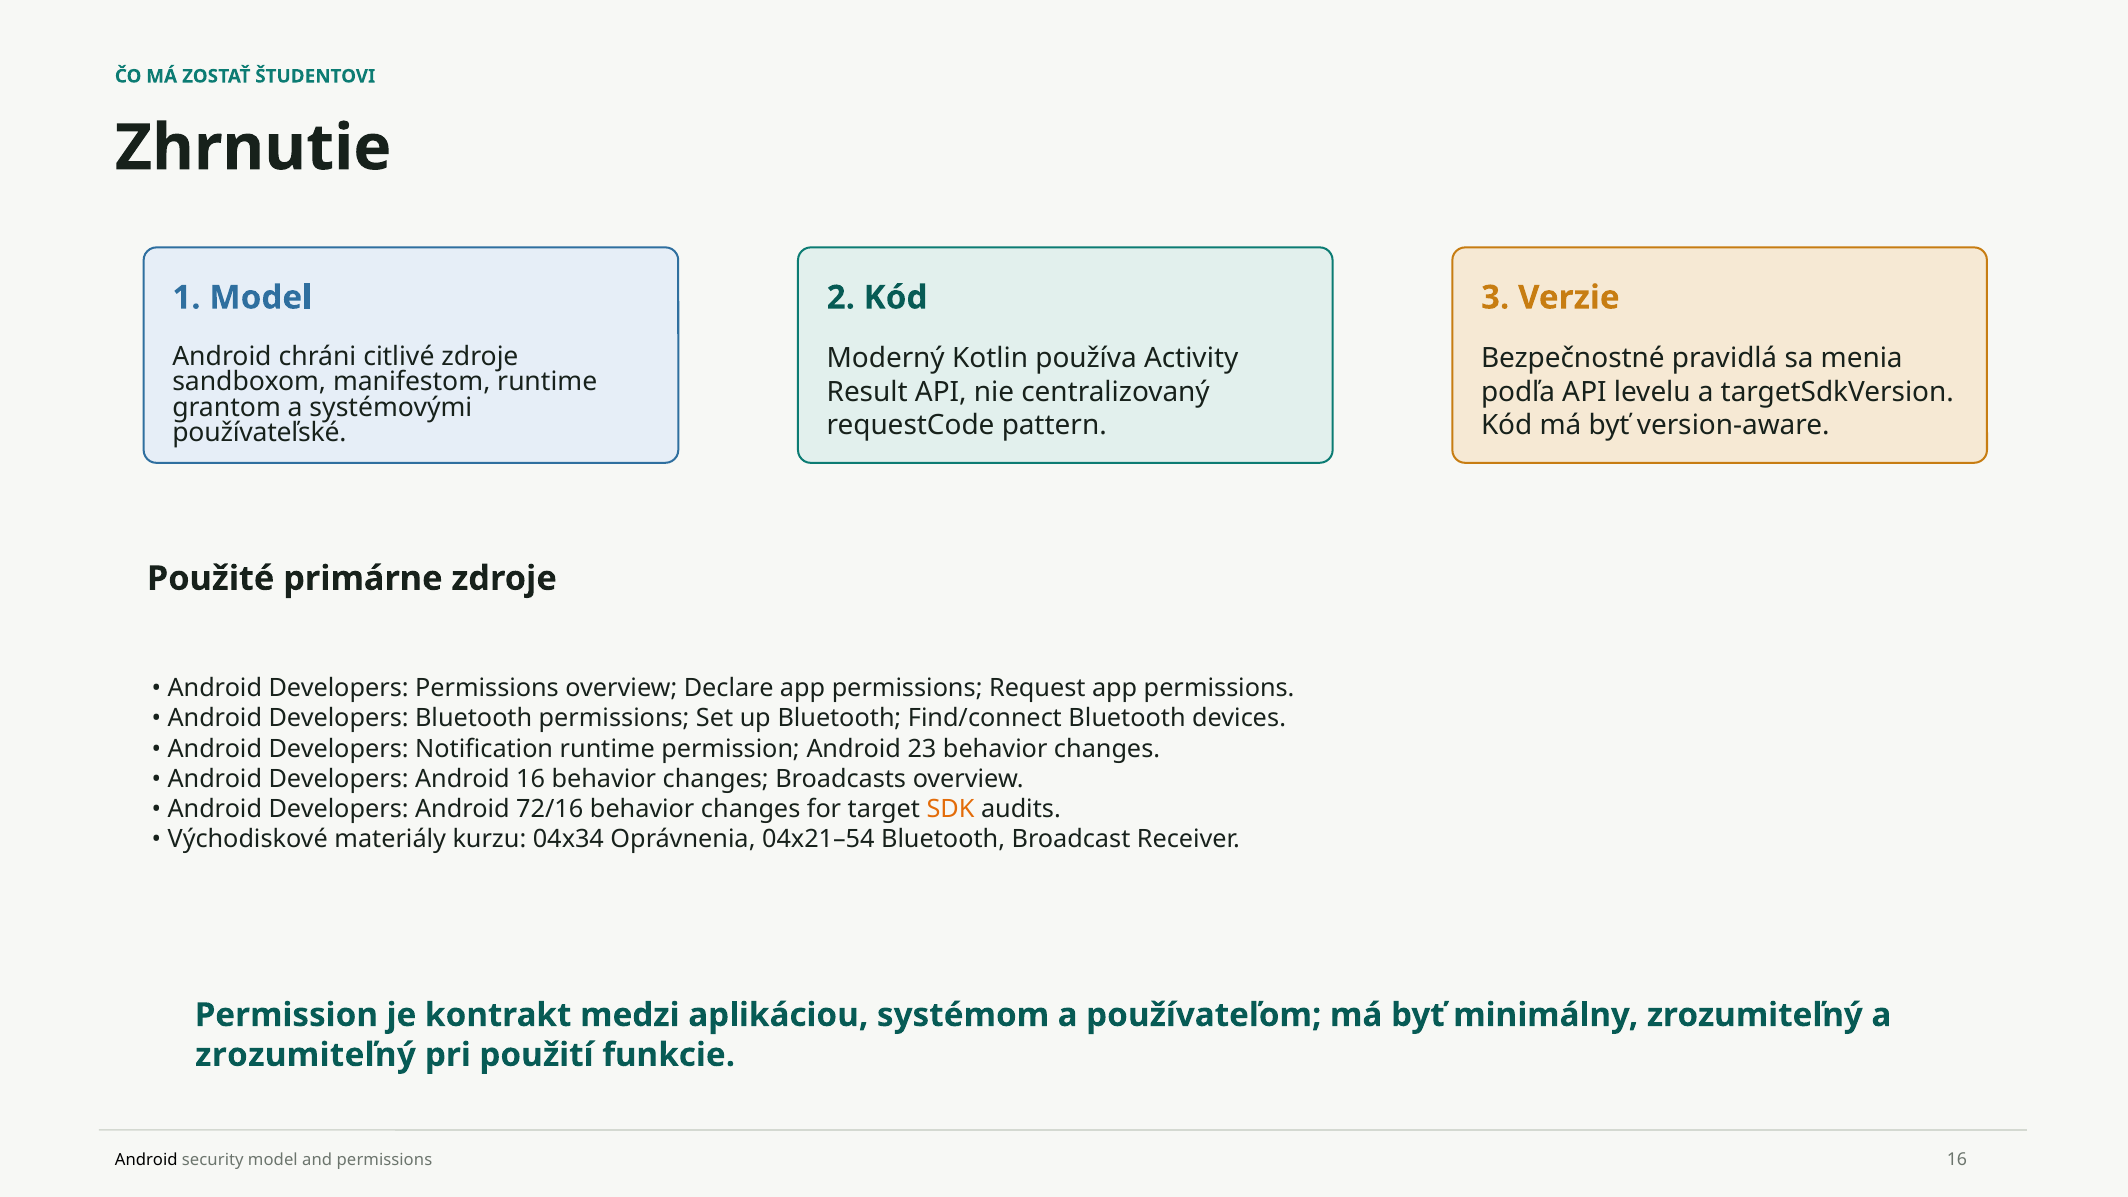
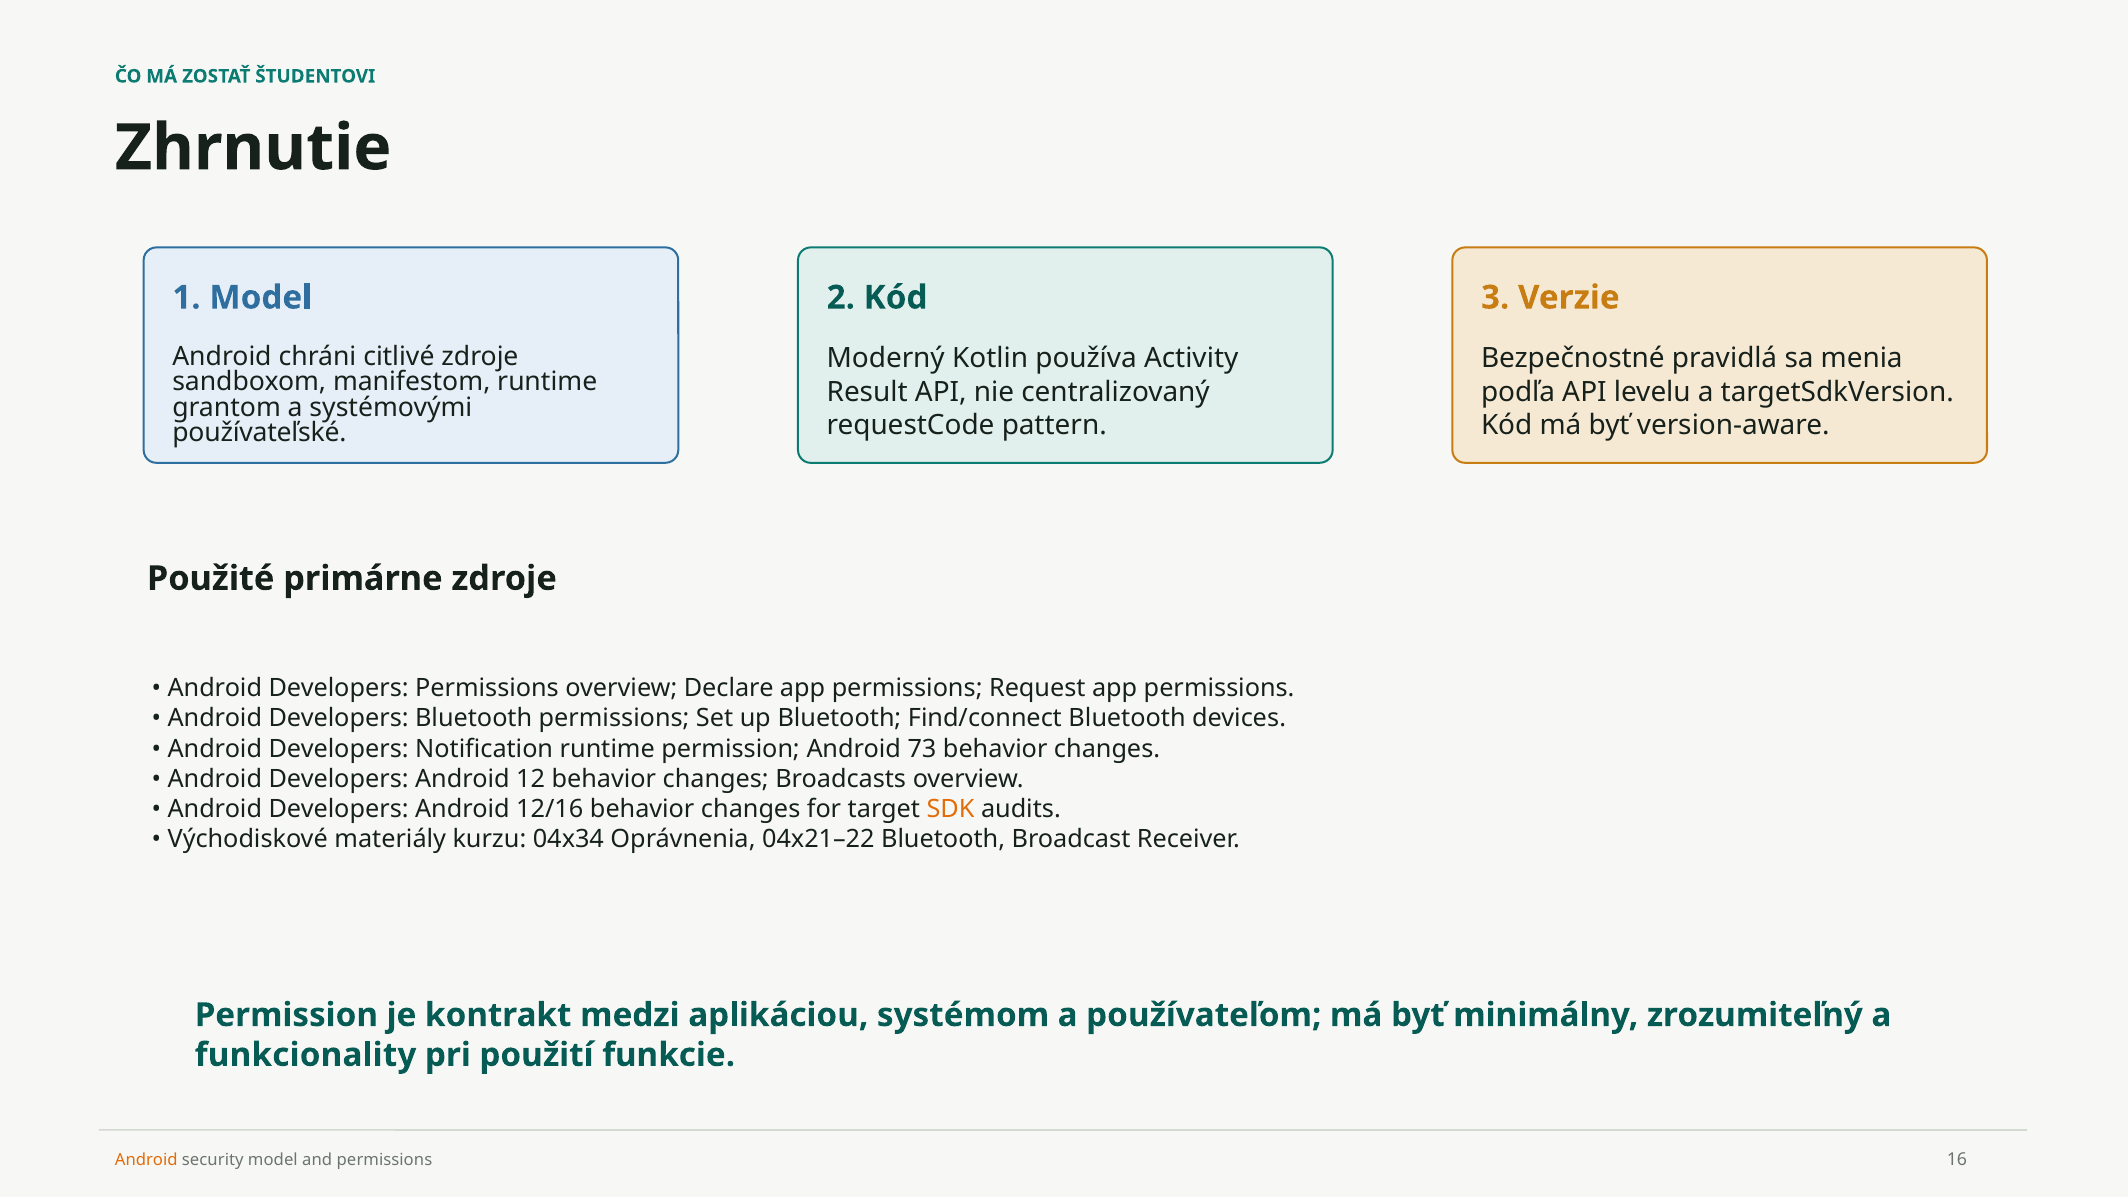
23: 23 -> 73 (922, 749)
Android 16: 16 -> 12 (531, 779)
72/16: 72/16 -> 12/16 (550, 809)
04x21–54: 04x21–54 -> 04x21–22 (818, 840)
zrozumiteľný: zrozumiteľný -> funkcionality (306, 1055)
Android colour: black -> orange (146, 1160)
